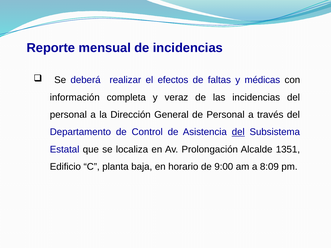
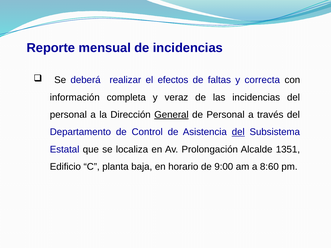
médicas: médicas -> correcta (262, 80)
General underline: none -> present (171, 115)
8:09: 8:09 -> 8:60 (269, 167)
